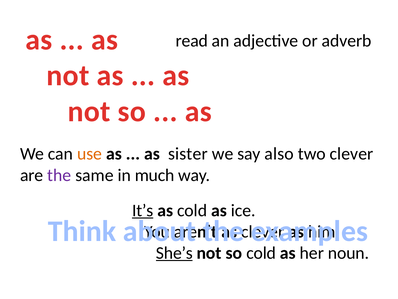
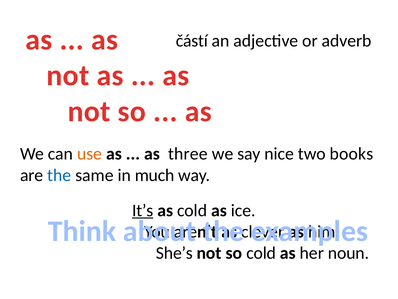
read: read -> částí (192, 41)
sister: sister -> three (188, 154)
also: also -> nice (279, 154)
two clever: clever -> books (351, 154)
the colour: purple -> blue (59, 175)
She’s underline: present -> none (174, 253)
